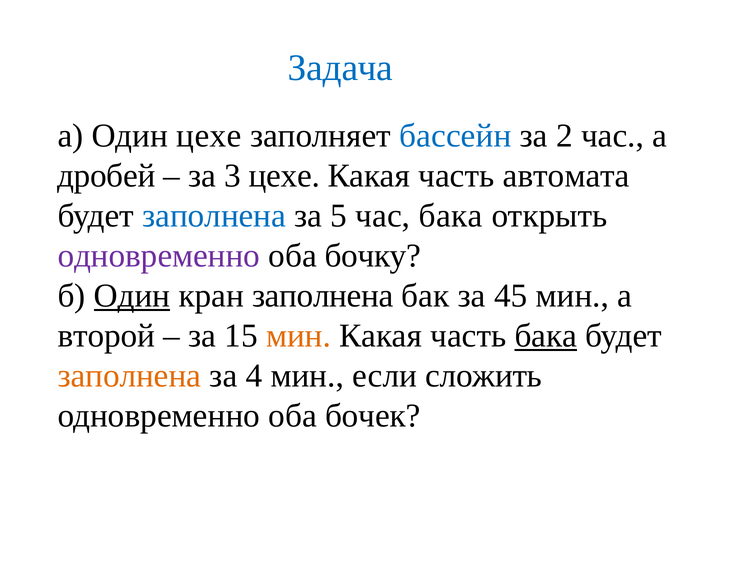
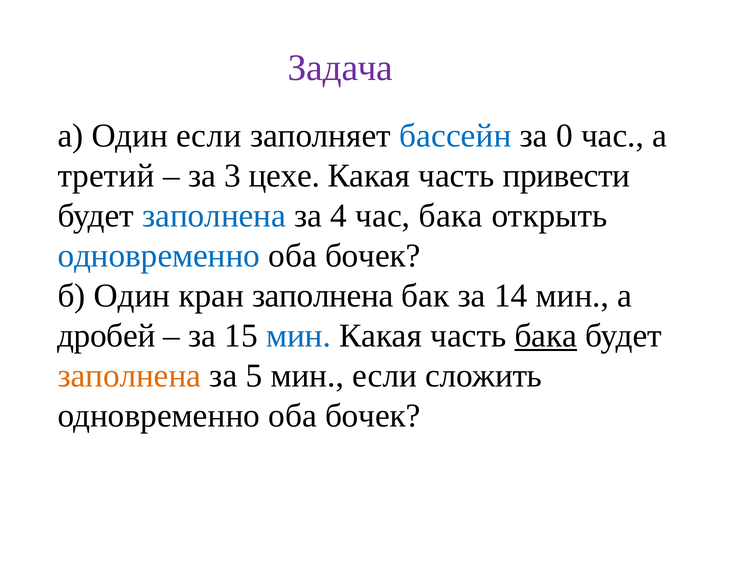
Задача colour: blue -> purple (340, 68)
Один цехе: цехе -> если (209, 136)
2: 2 -> 0 (564, 136)
дробей: дробей -> третий (106, 176)
автомата: автомата -> привести (566, 176)
5: 5 -> 4 (339, 216)
одновременно colour: purple -> blue (159, 256)
бочку: бочку -> бочек (373, 256)
Один underline: present -> none (132, 296)
45: 45 -> 14 (511, 296)
второй: второй -> дробей (106, 336)
мин colour: orange -> blue (299, 336)
4: 4 -> 5 (254, 376)
